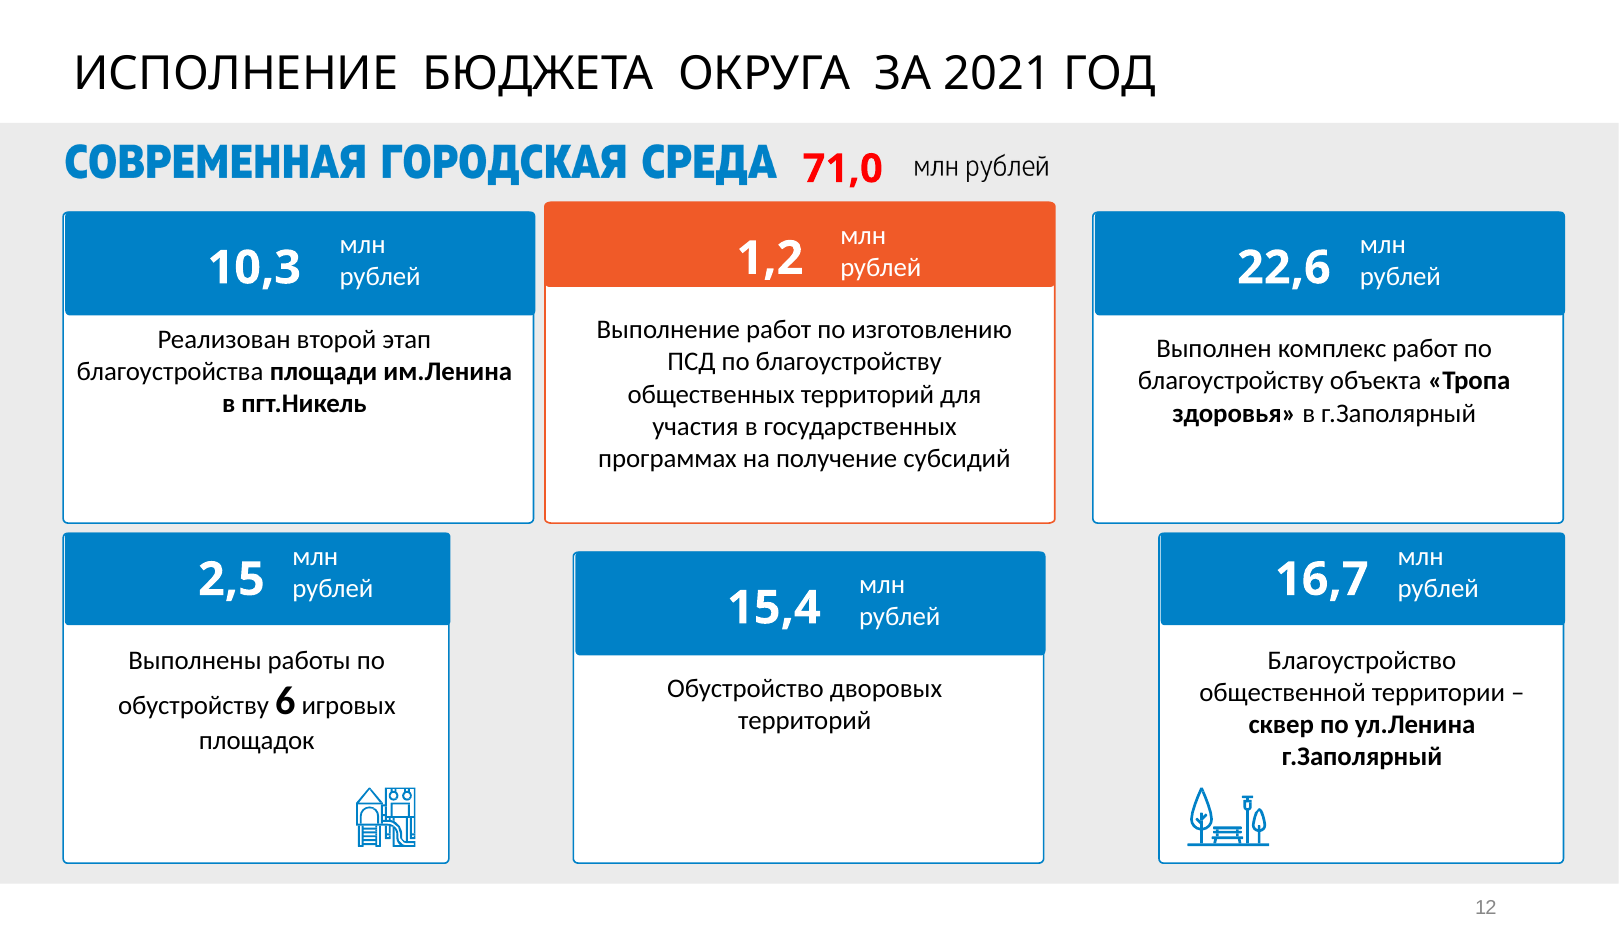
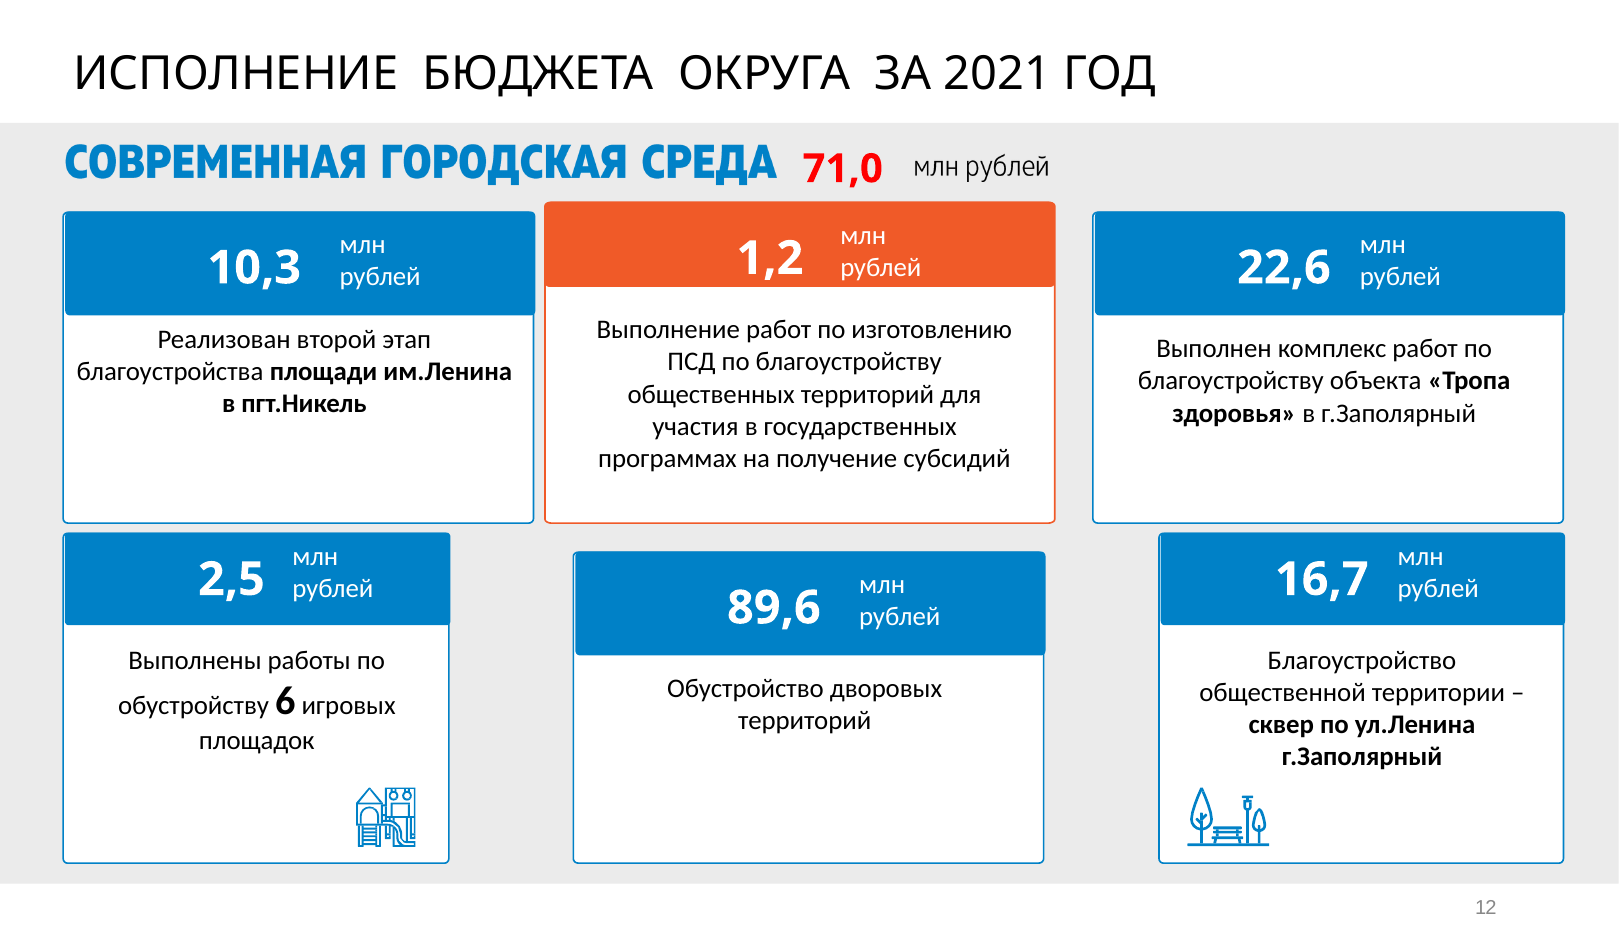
15,4: 15,4 -> 89,6 (774, 608)
